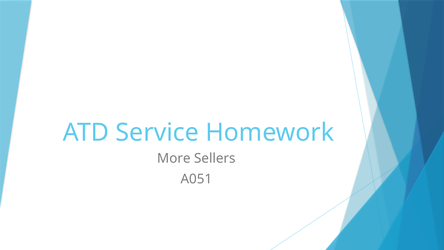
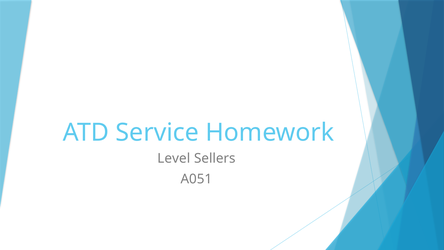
More: More -> Level (174, 158)
